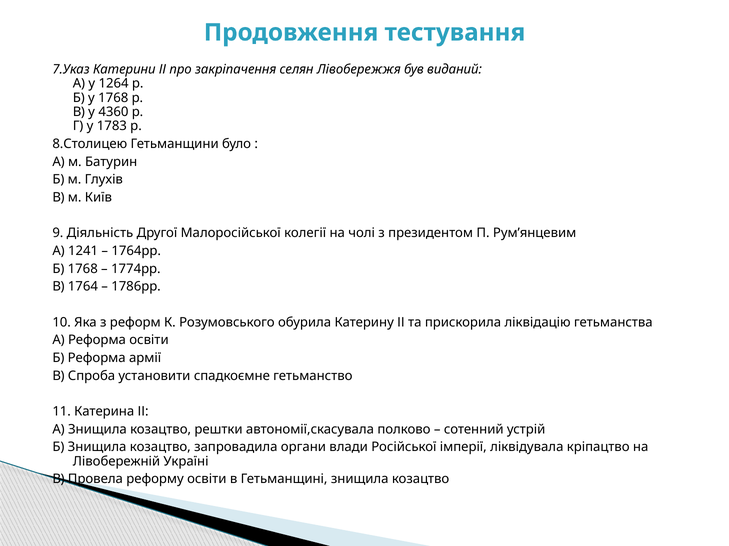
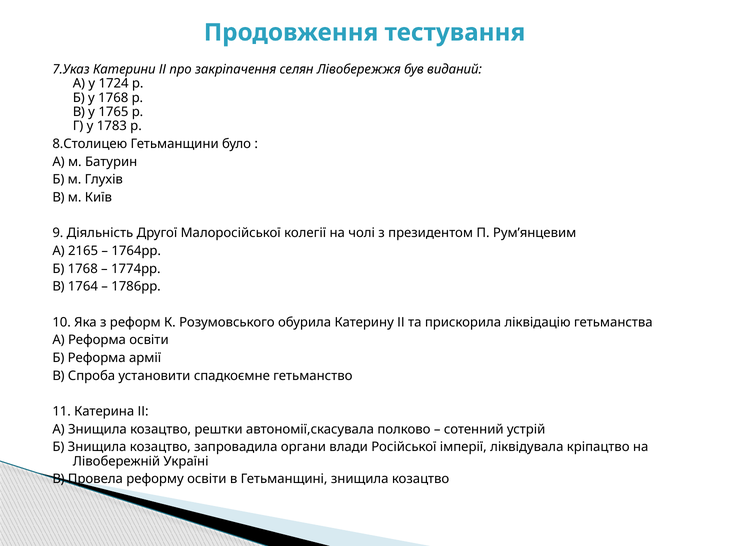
1264: 1264 -> 1724 (114, 84)
4360: 4360 -> 1765 (113, 112)
1241: 1241 -> 2165 (83, 251)
